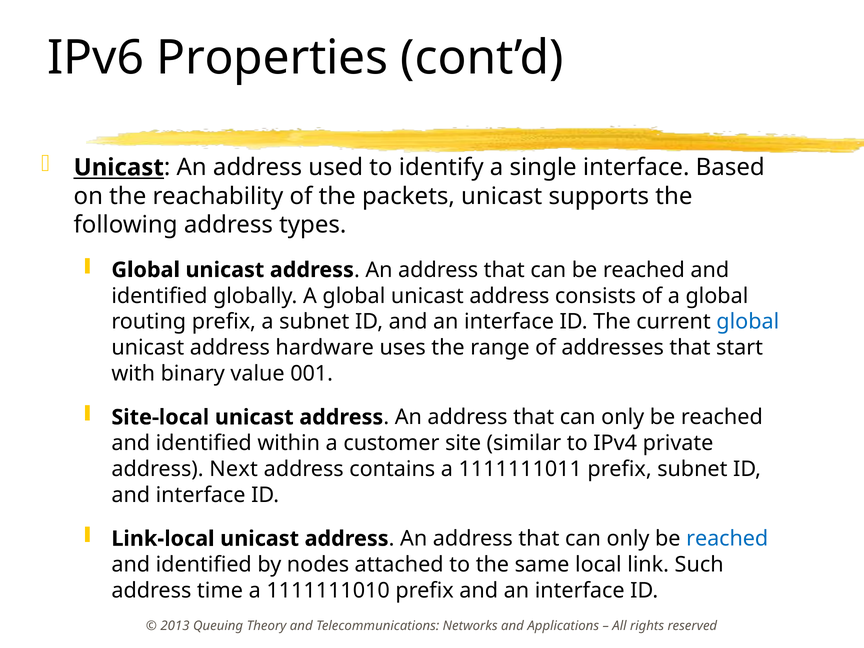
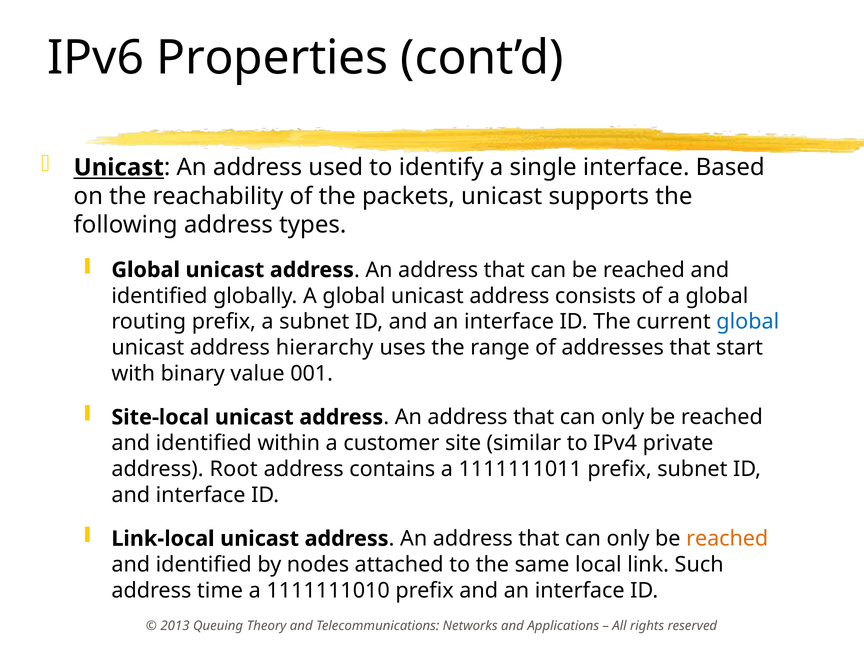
hardware: hardware -> hierarchy (325, 348)
Next: Next -> Root (234, 469)
reached colour: blue -> orange (727, 539)
